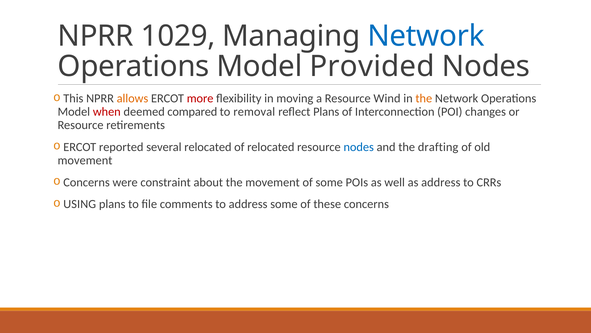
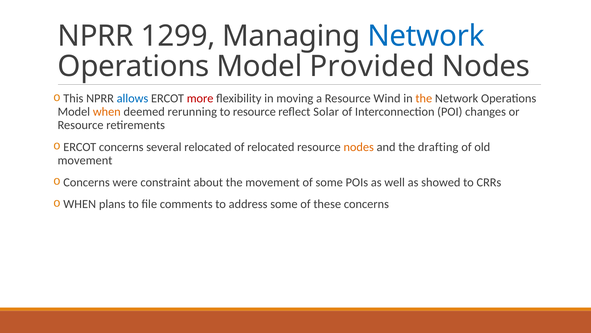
1029: 1029 -> 1299 (178, 36)
allows colour: orange -> blue (132, 98)
when colour: red -> orange (107, 112)
compared: compared -> rerunning (192, 112)
to removal: removal -> resource (254, 112)
reflect Plans: Plans -> Solar (326, 112)
ERCOT reported: reported -> concerns (121, 147)
nodes colour: blue -> orange (359, 147)
as address: address -> showed (441, 182)
USING: USING -> WHEN (80, 204)
